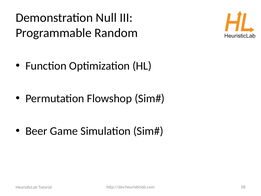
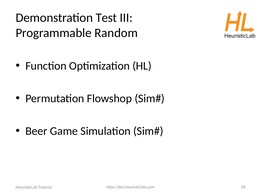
Null: Null -> Test (106, 18)
